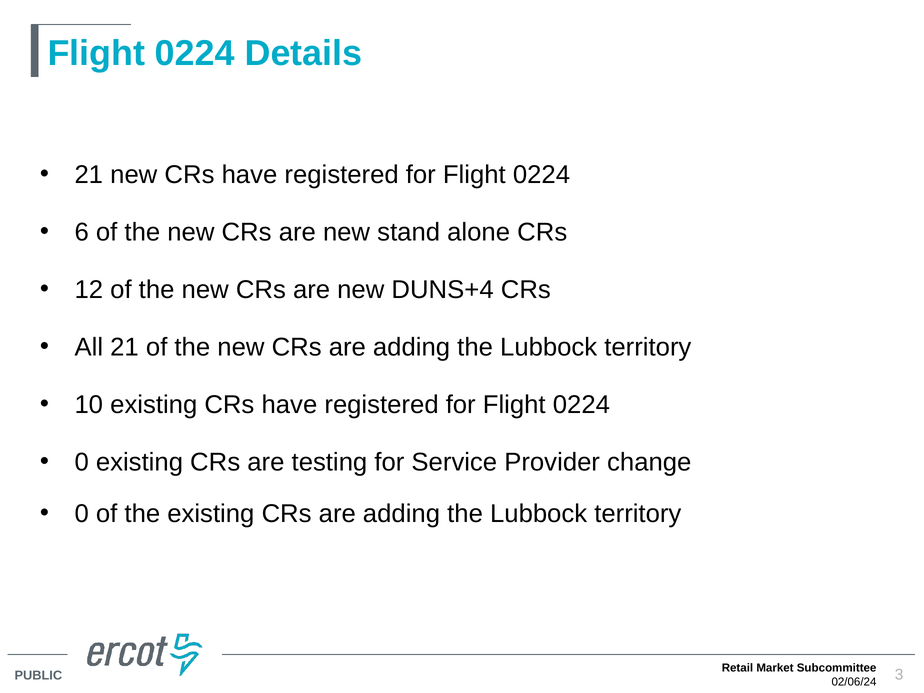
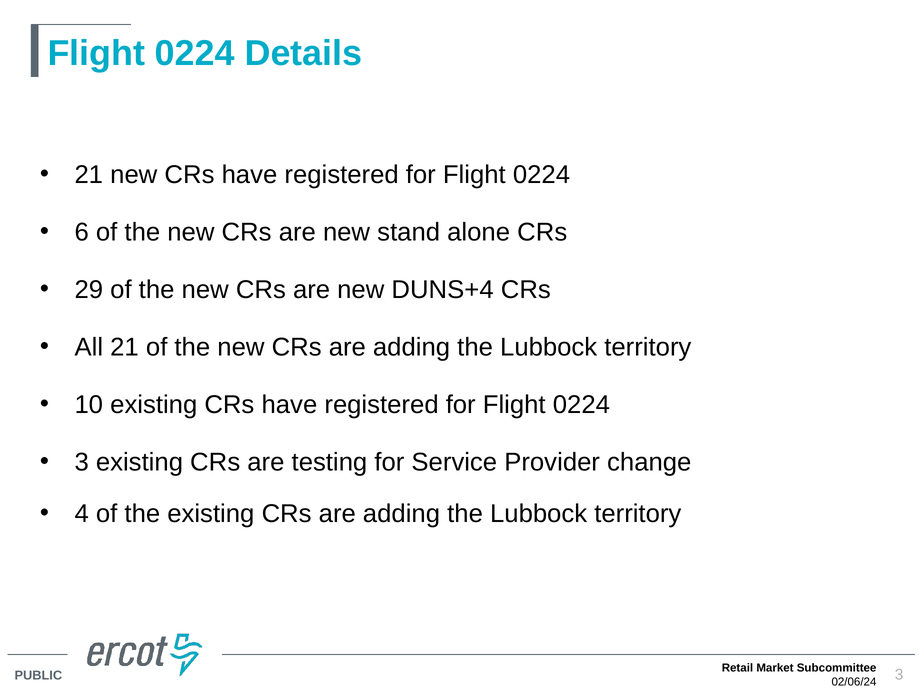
12: 12 -> 29 (89, 290)
0: 0 -> 3 (82, 462)
0: 0 -> 4 (82, 514)
